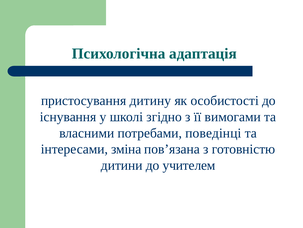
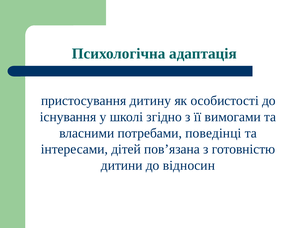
зміна: зміна -> дітей (126, 149)
учителем: учителем -> відносин (189, 165)
